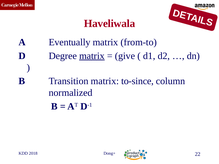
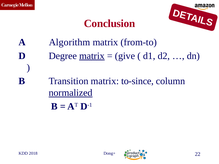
Haveliwala: Haveliwala -> Conclusion (110, 24)
Eventually: Eventually -> Algorithm (69, 42)
normalized underline: none -> present (71, 93)
